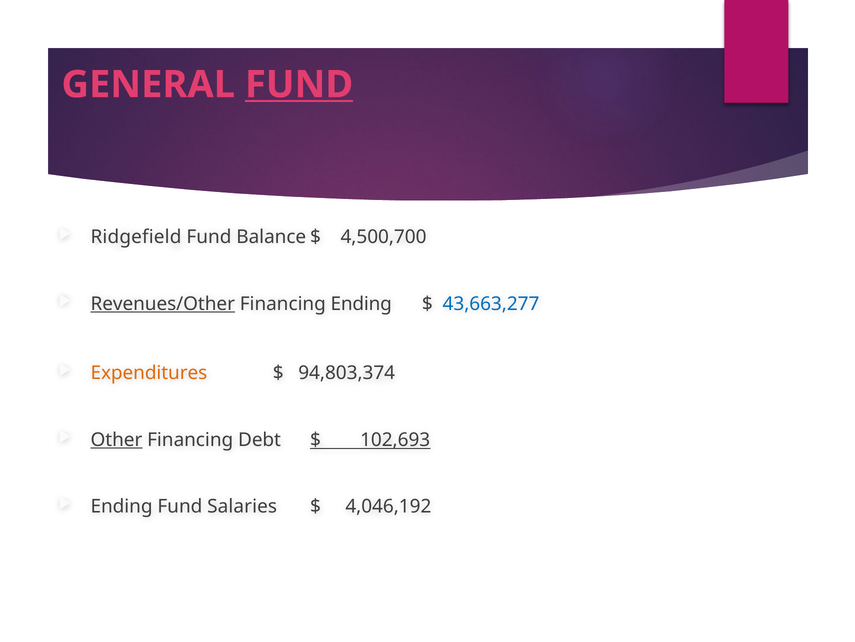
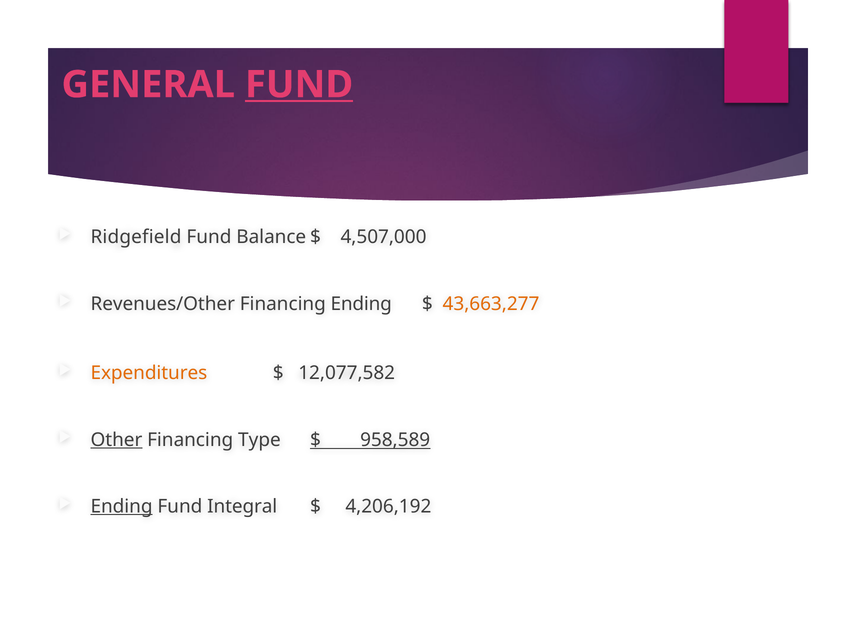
4,500,700: 4,500,700 -> 4,507,000 (384, 237)
Revenues/Other underline: present -> none (163, 303)
43,663,277 colour: blue -> orange (491, 303)
94,803,374: 94,803,374 -> 12,077,582 (347, 373)
Debt: Debt -> Type (259, 439)
102,693: 102,693 -> 958,589 (395, 439)
Ending underline: none -> present (122, 506)
Salaries: Salaries -> Integral (242, 506)
4,046,192: 4,046,192 -> 4,206,192 (388, 506)
